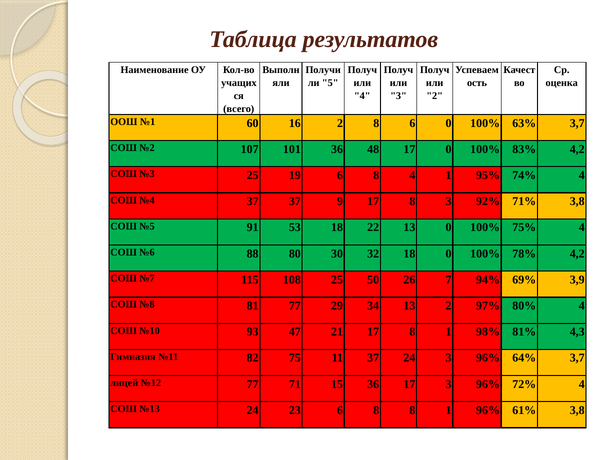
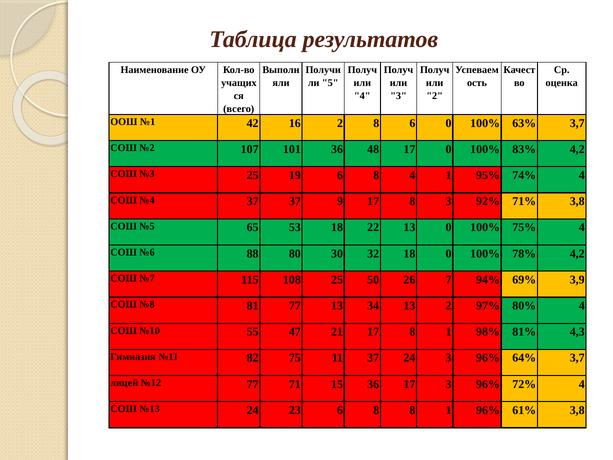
60: 60 -> 42 (253, 123)
91: 91 -> 65 (253, 227)
77 29: 29 -> 13 (337, 306)
93: 93 -> 55 (253, 332)
